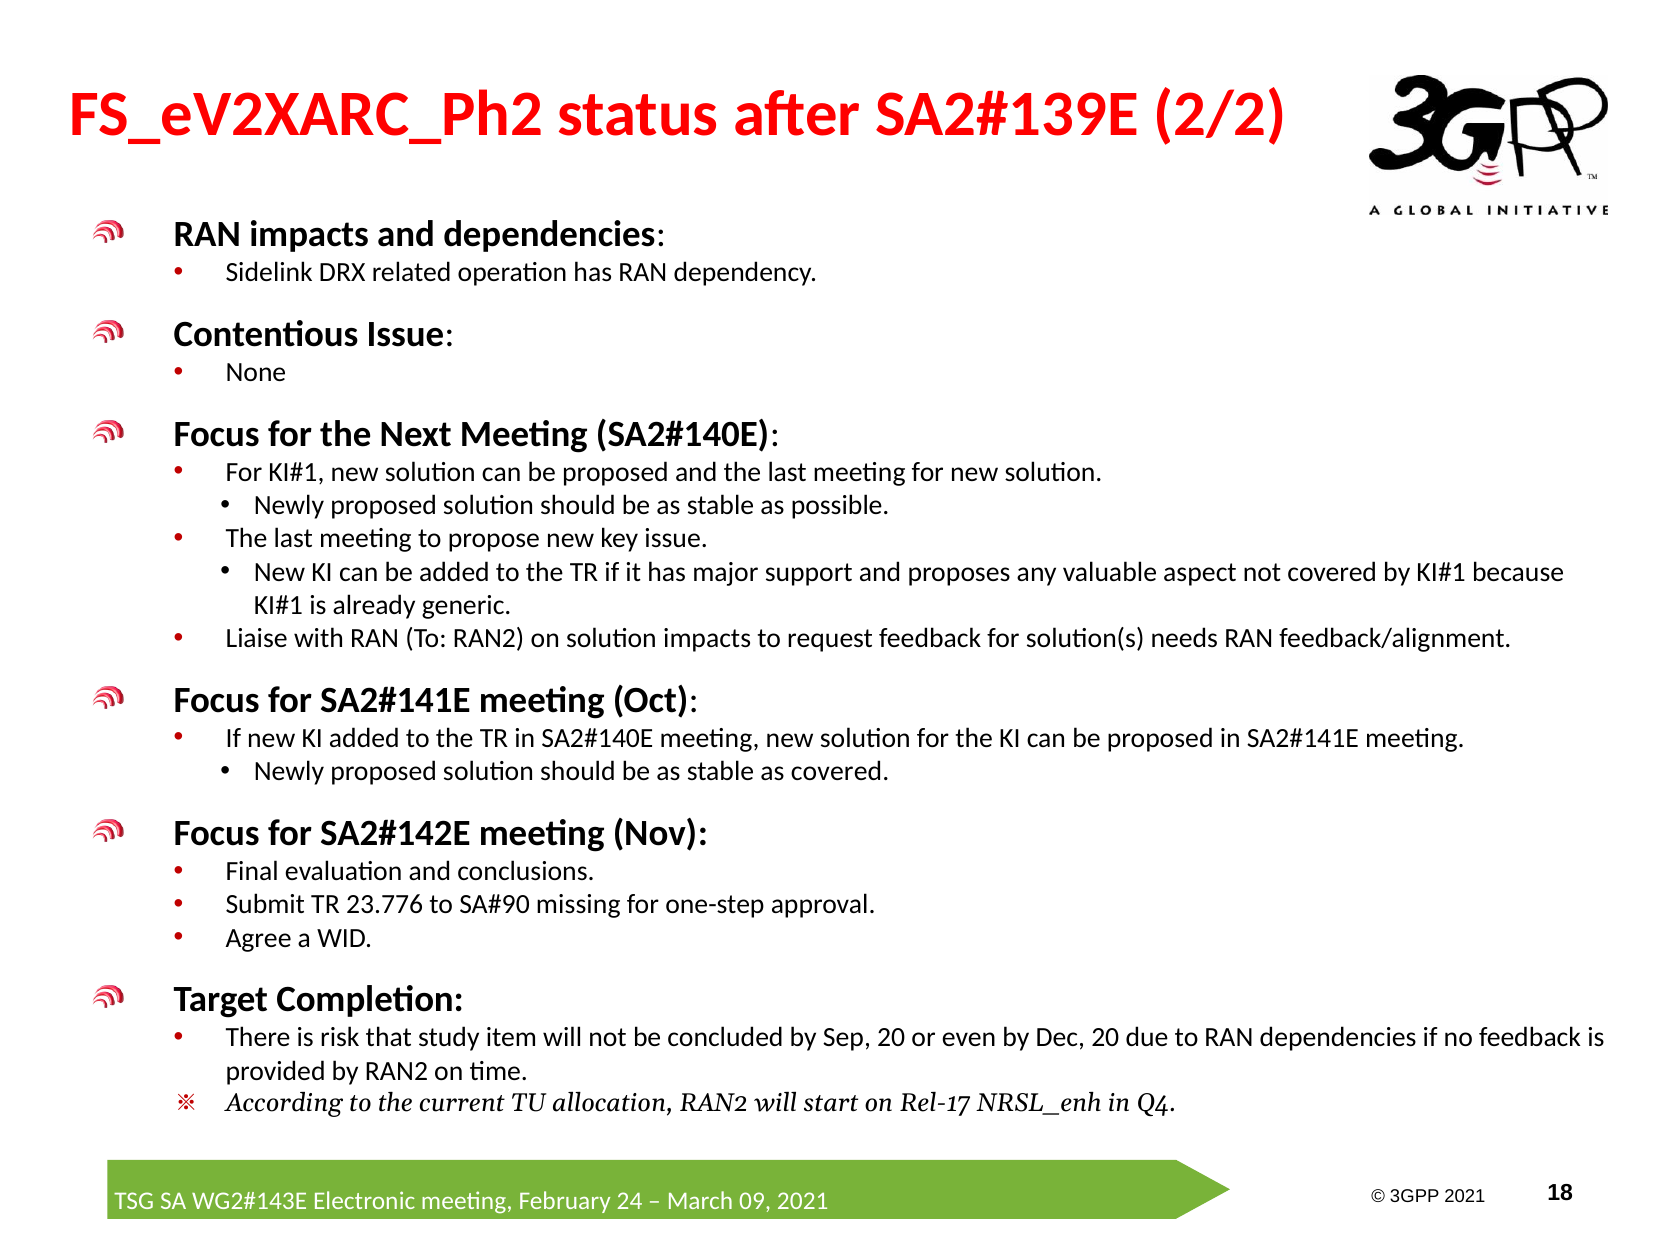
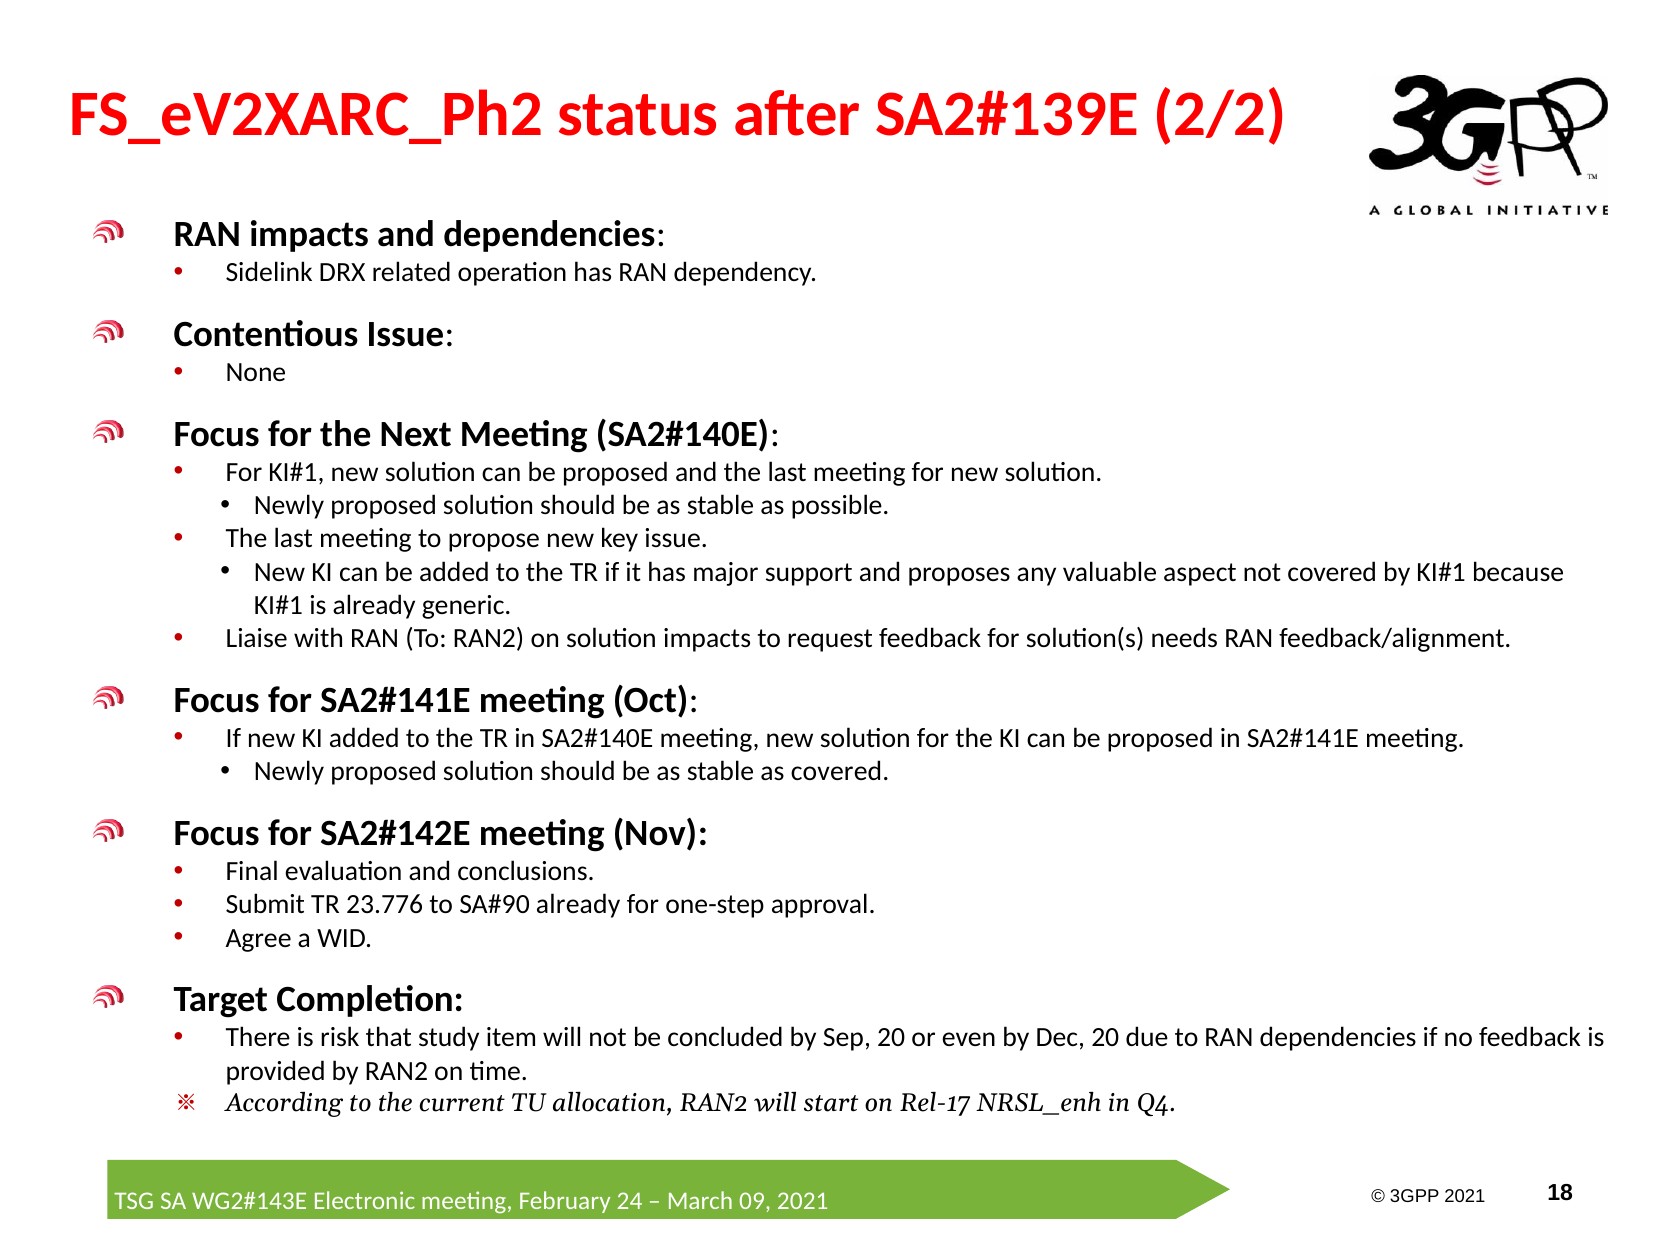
missing: missing -> already (578, 905)
